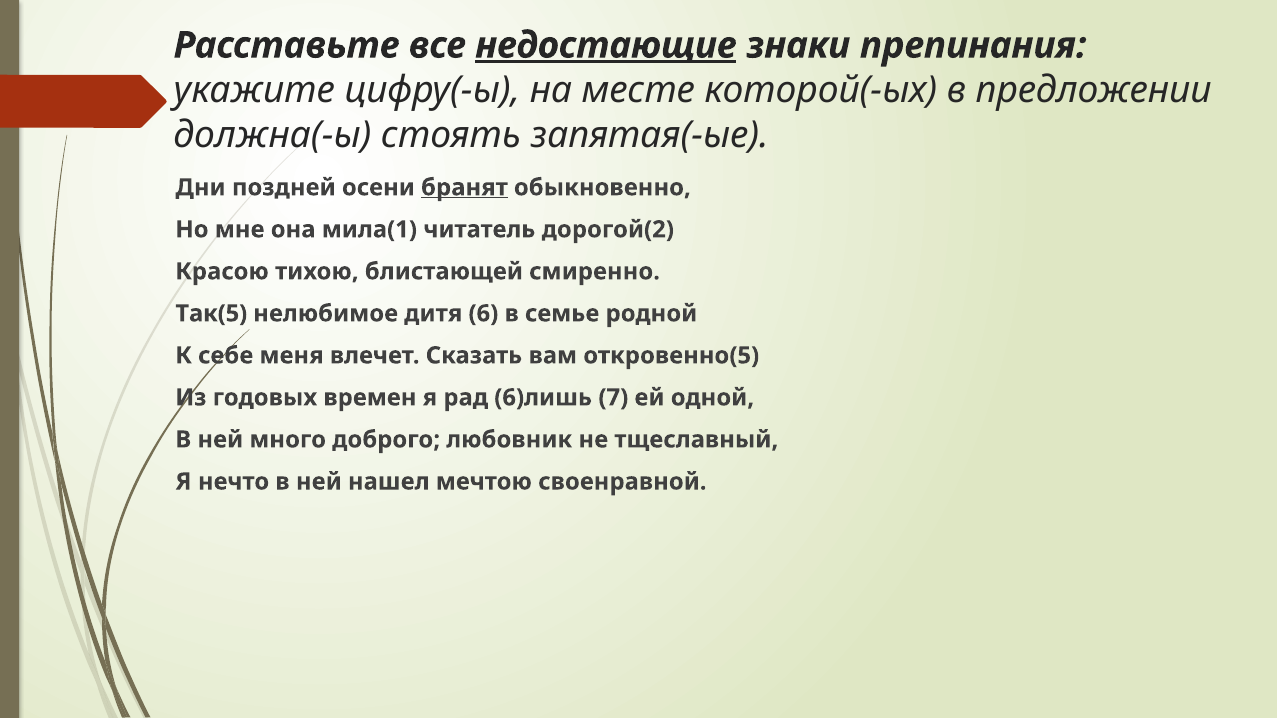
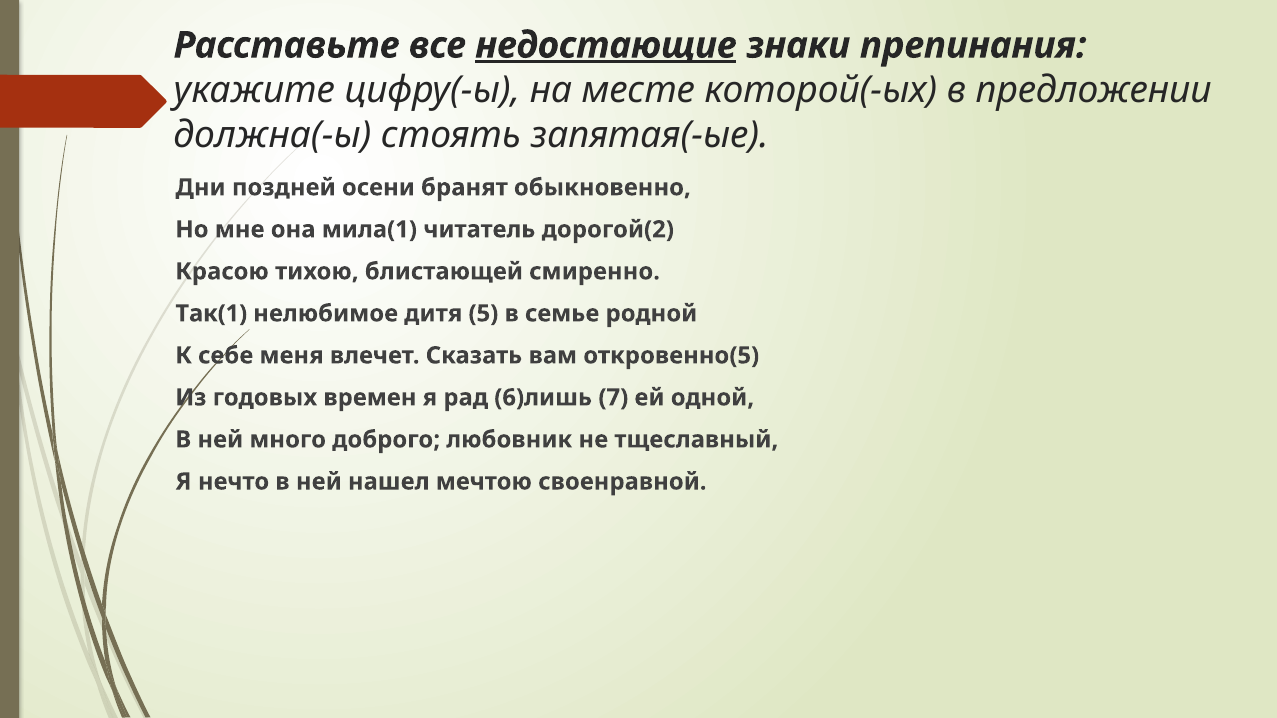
бранят underline: present -> none (464, 188)
Так(5: Так(5 -> Так(1 (211, 314)
6: 6 -> 5 (483, 314)
